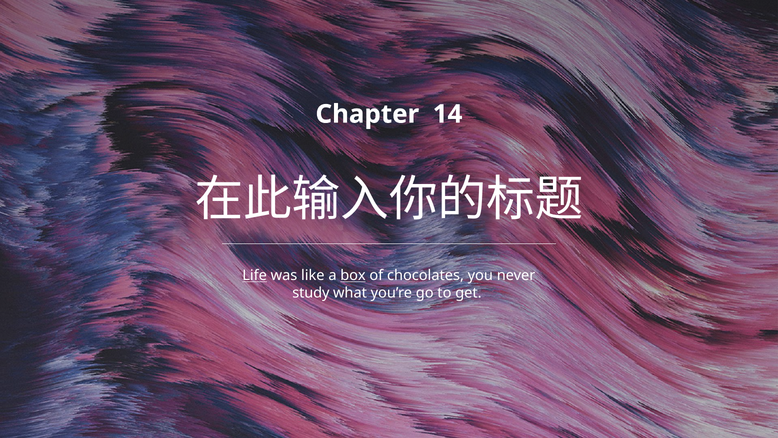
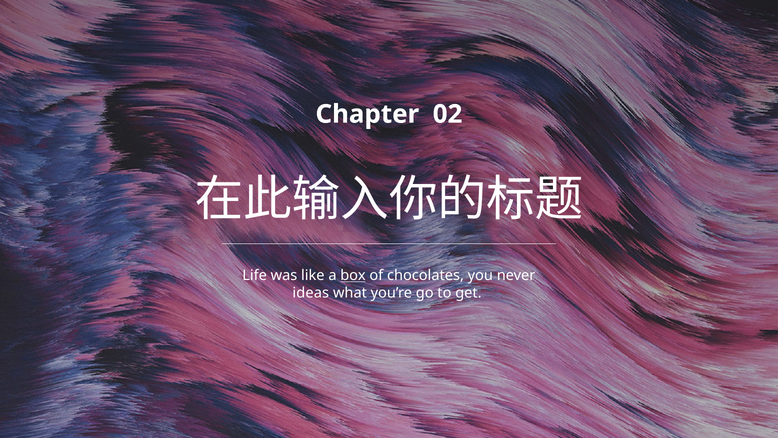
14: 14 -> 02 (448, 114)
Life underline: present -> none (255, 275)
study: study -> ideas (311, 293)
